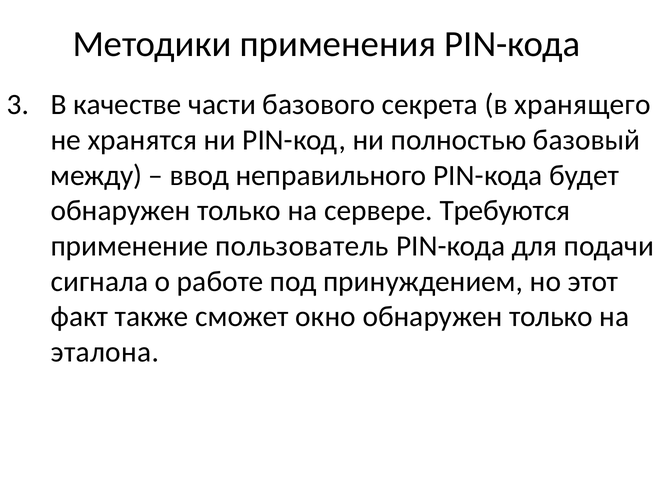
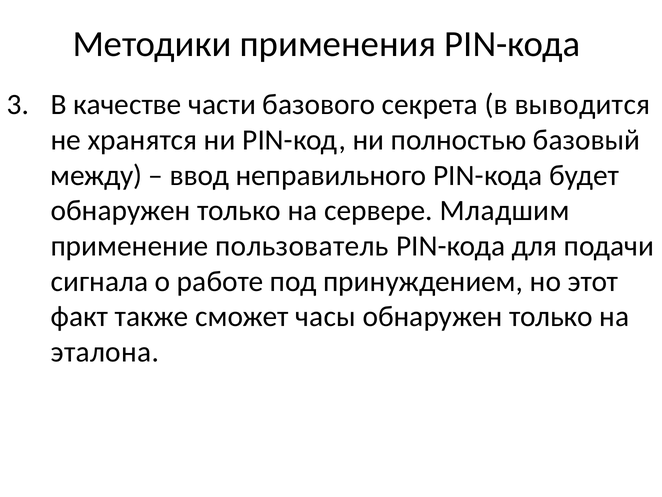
хранящего: хранящего -> выводится (582, 104)
Требуются: Требуются -> Младшим (505, 210)
окно: окно -> часы (326, 316)
